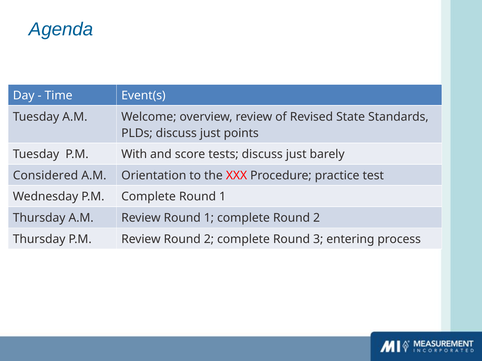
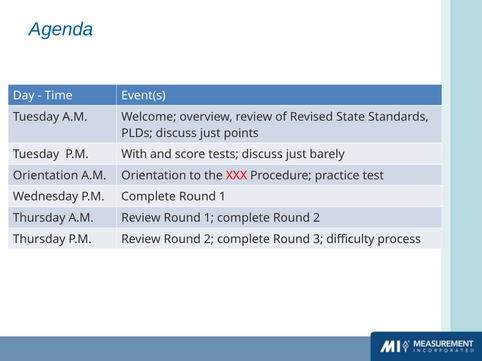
Considered: Considered -> Orientation (46, 176)
entering: entering -> difficulty (350, 239)
